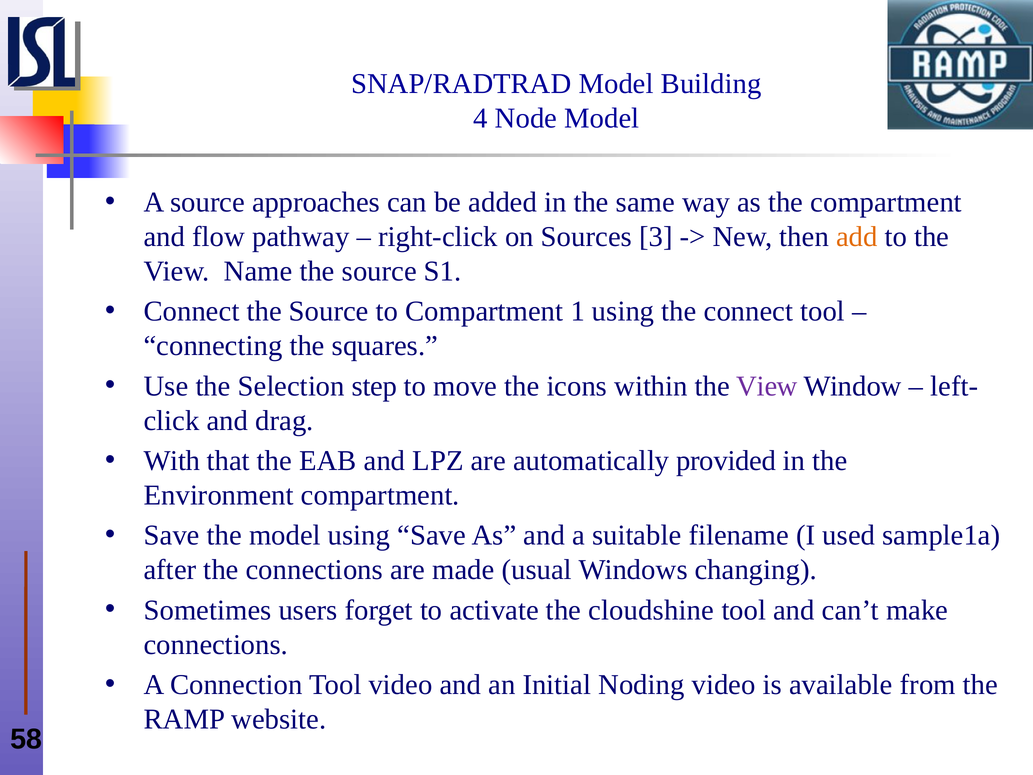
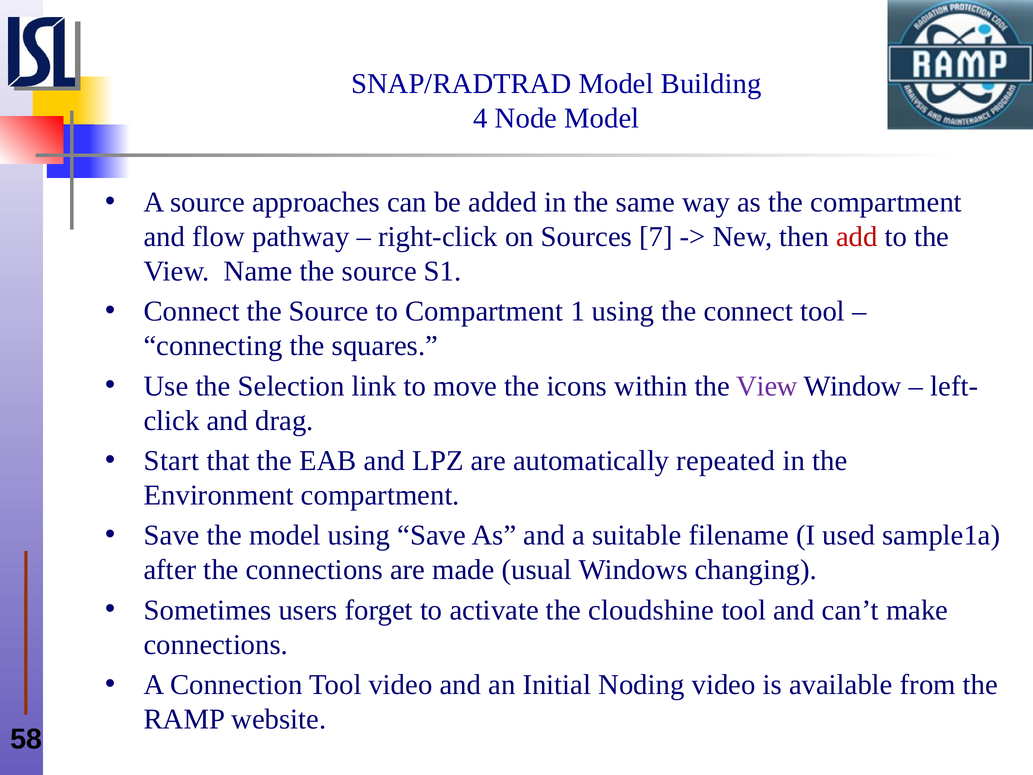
3: 3 -> 7 (656, 237)
add colour: orange -> red (857, 237)
step: step -> link (374, 386)
With: With -> Start (172, 461)
provided: provided -> repeated (726, 461)
